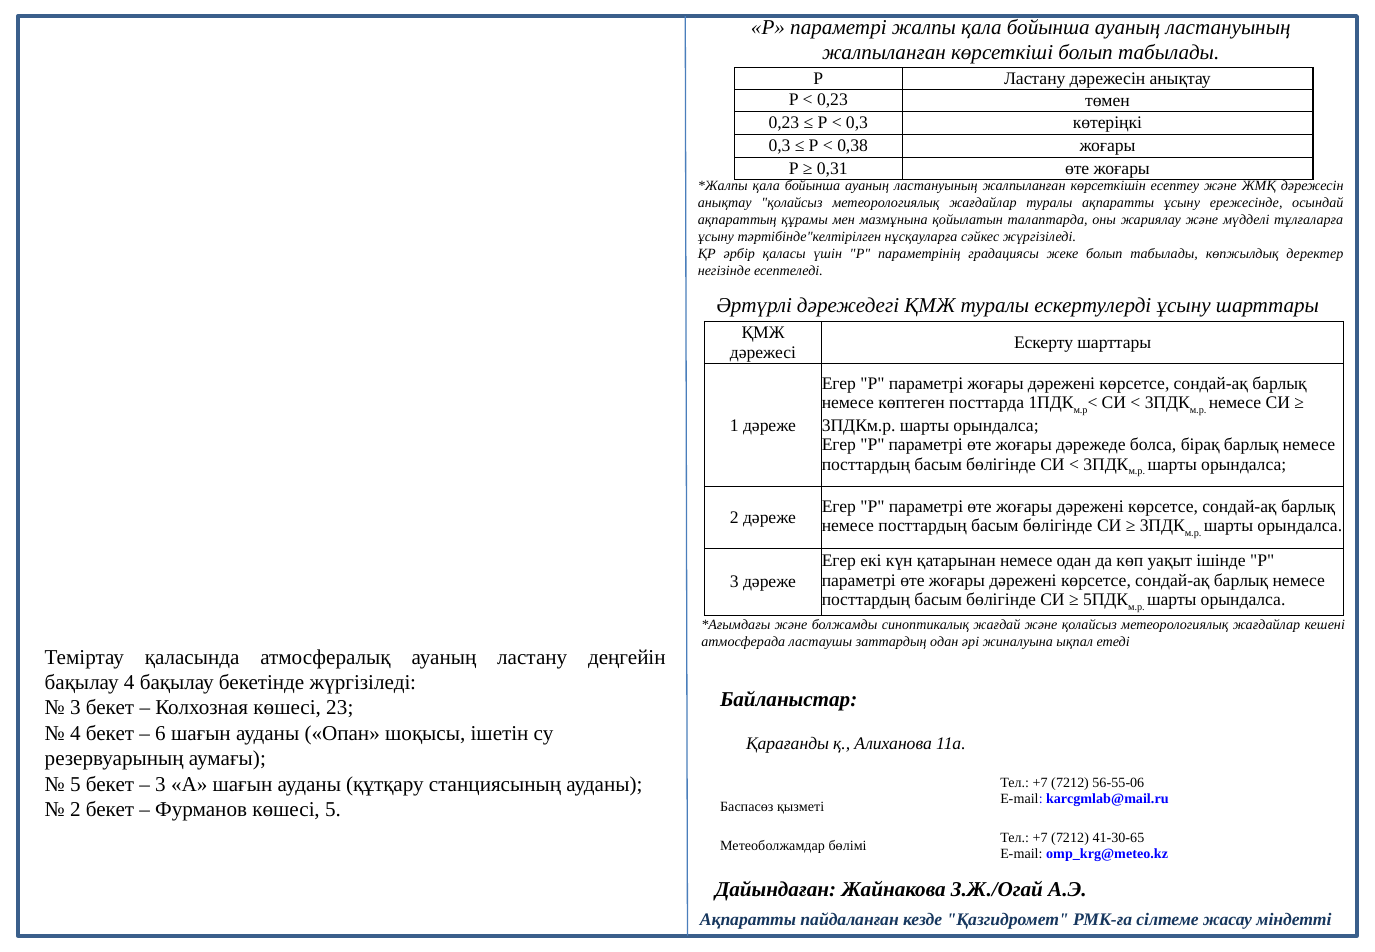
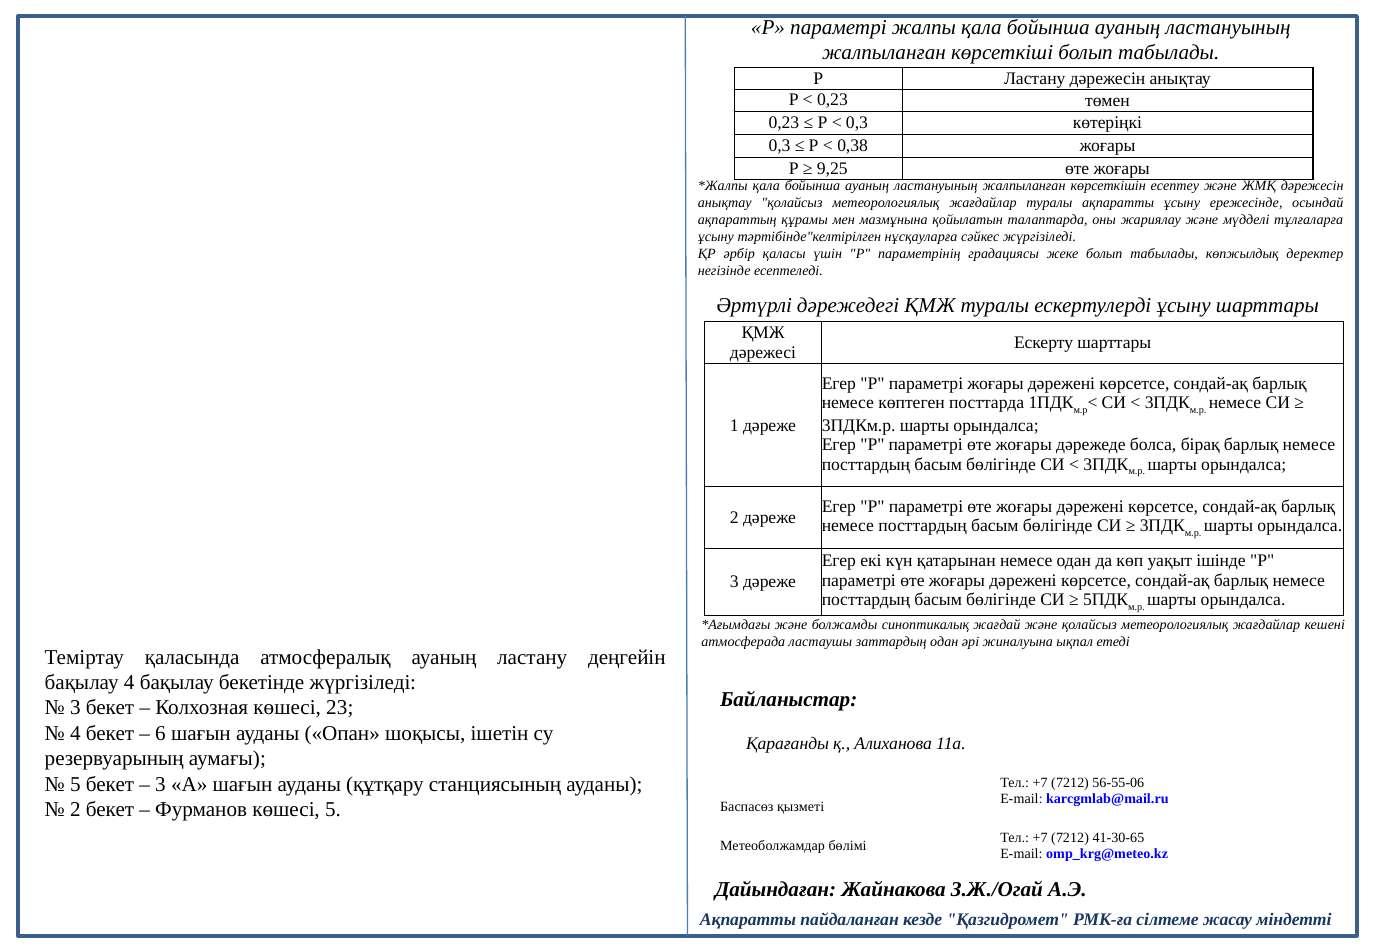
0,31: 0,31 -> 9,25 (832, 168)
